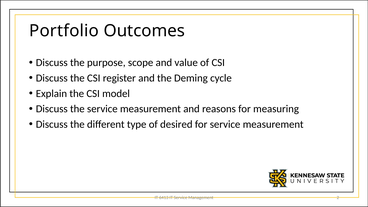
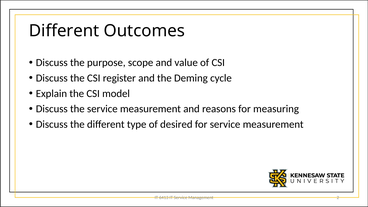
Portfolio: Portfolio -> Different (64, 31)
